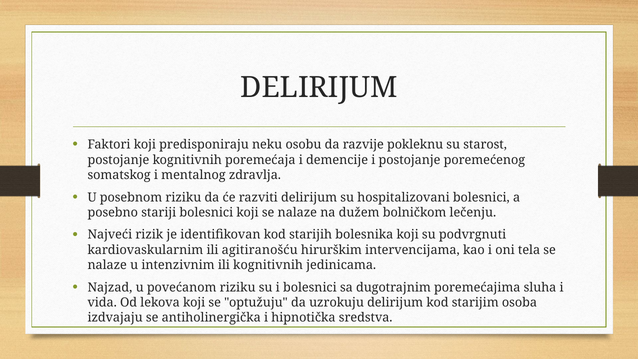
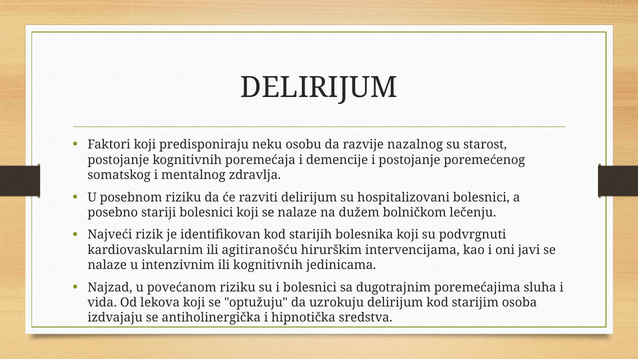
pokleknu: pokleknu -> nazalnog (415, 145)
tela: tela -> javi (529, 250)
